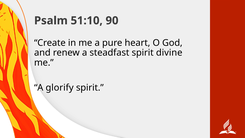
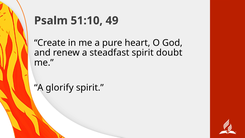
90: 90 -> 49 (112, 21)
divine: divine -> doubt (169, 53)
